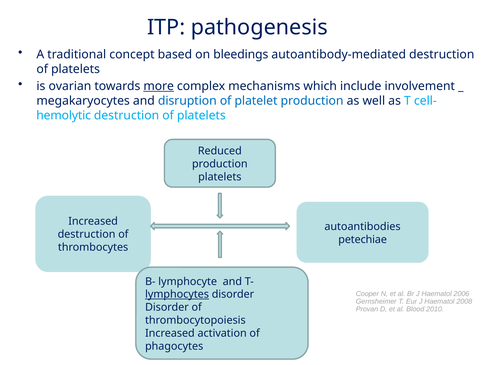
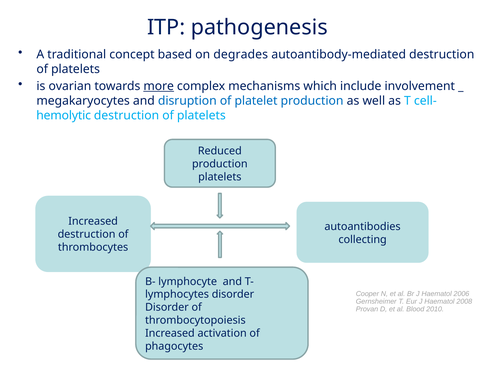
bleedings: bleedings -> degrades (241, 55)
petechiae: petechiae -> collecting (363, 239)
lymphocytes underline: present -> none (177, 294)
